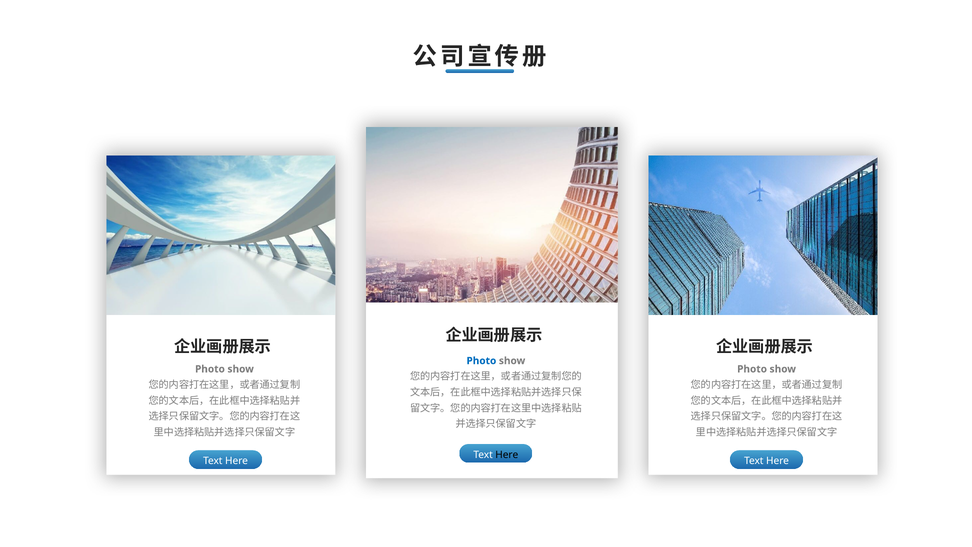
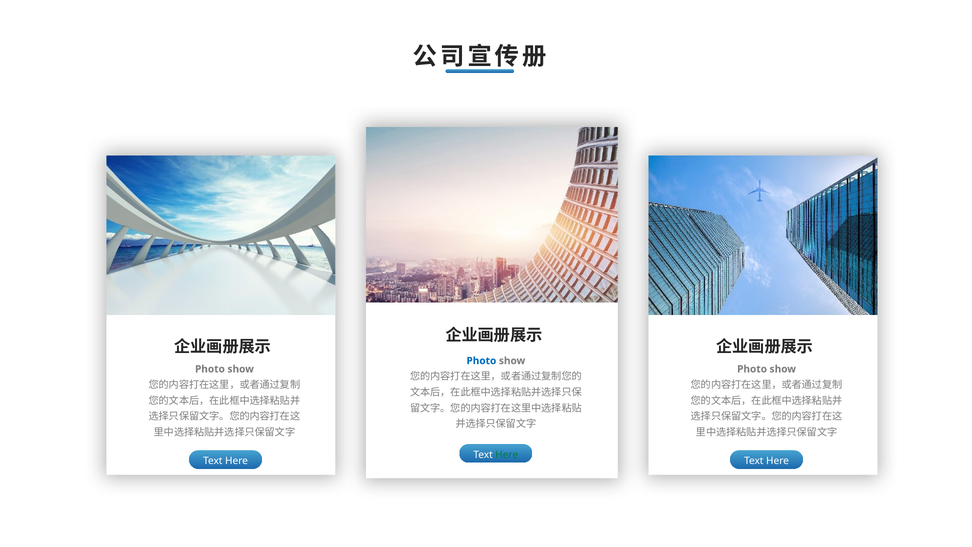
Here colour: black -> green (507, 455)
